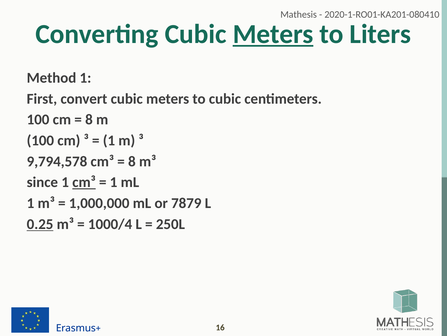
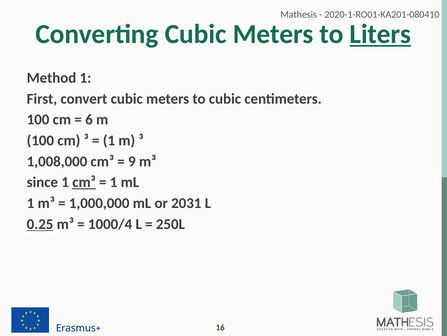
Meters underline: present -> none (273, 34)
Liters underline: none -> present (380, 34)
8: 8 -> 6 (89, 119)
9,794,578: 9,794,578 -> 1,008,000 (57, 161)
8: 8 -> 9 (132, 161)
7879: 7879 -> 2031 (186, 203)
